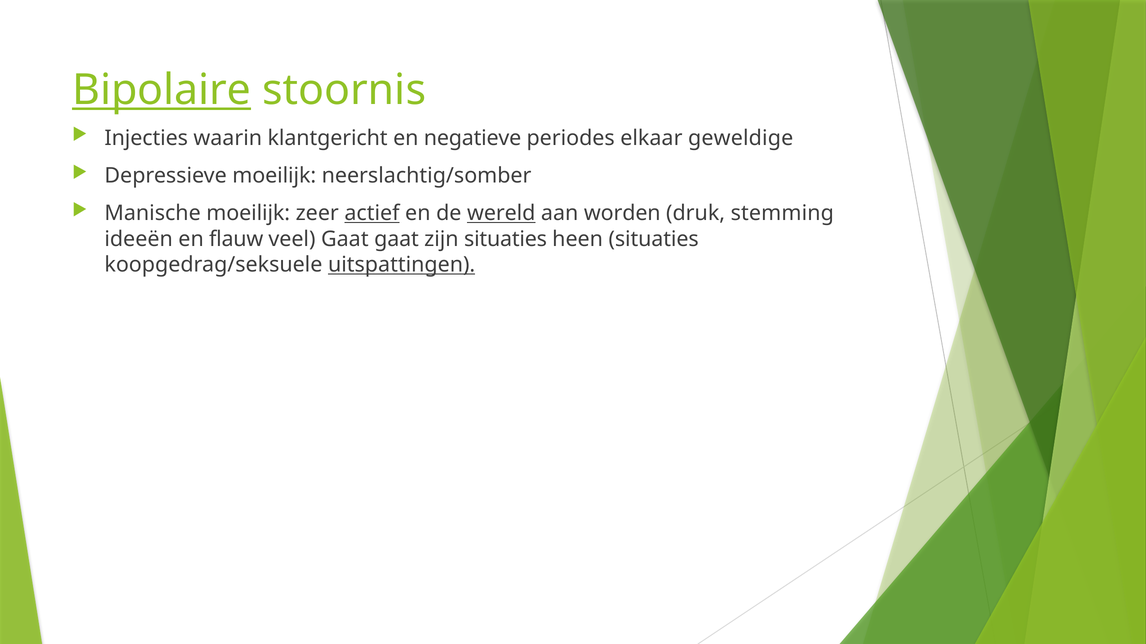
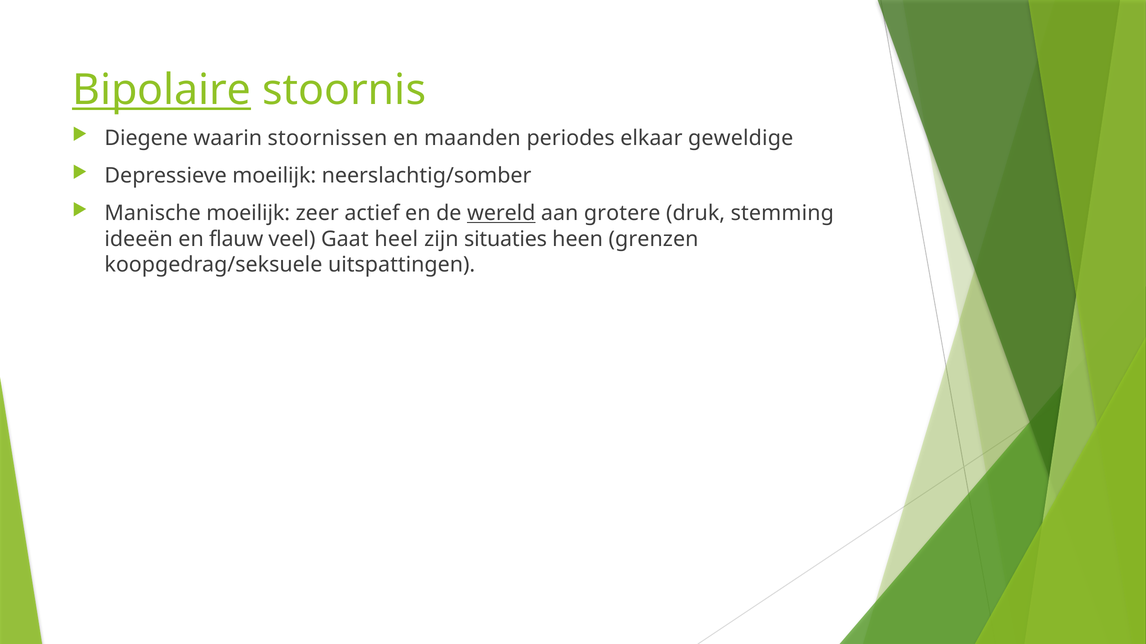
Injecties: Injecties -> Diegene (146, 138)
klantgericht: klantgericht -> stoornissen (327, 138)
negatieve: negatieve -> maanden (472, 138)
actief underline: present -> none (372, 214)
worden: worden -> grotere (622, 214)
Gaat gaat: gaat -> heel (396, 239)
heen situaties: situaties -> grenzen (654, 239)
uitspattingen underline: present -> none (402, 265)
